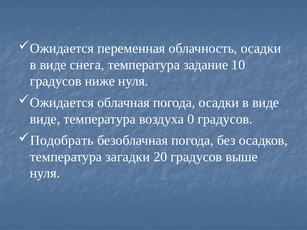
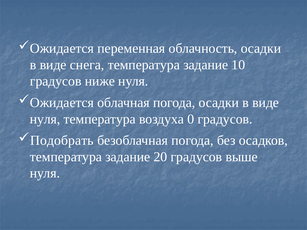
виде: виде -> нуля (45, 119)
загадки: загадки -> задание (128, 157)
